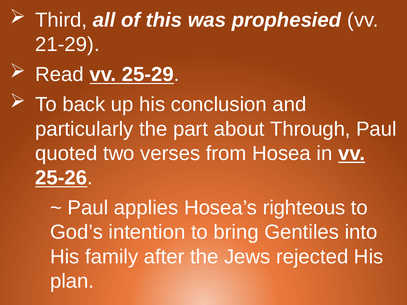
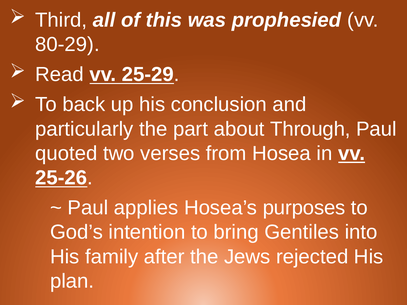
21-29: 21-29 -> 80-29 (67, 45)
righteous: righteous -> purposes (304, 208)
